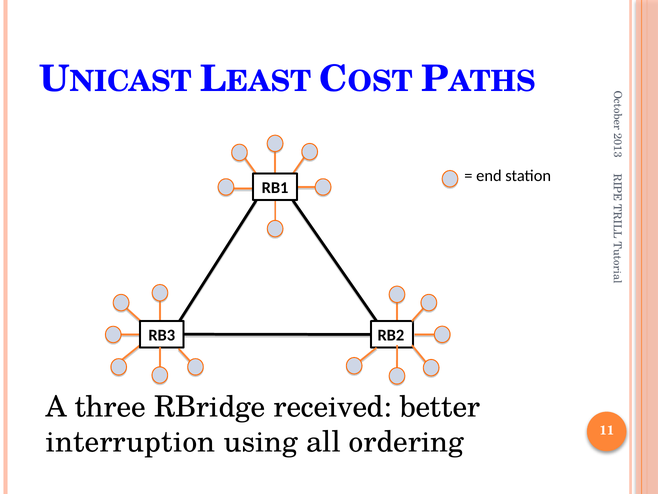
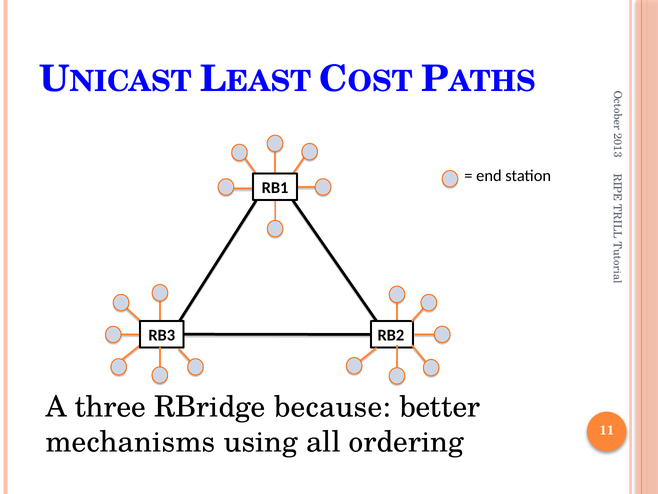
received: received -> because (332, 407)
interruption: interruption -> mechanisms (130, 442)
